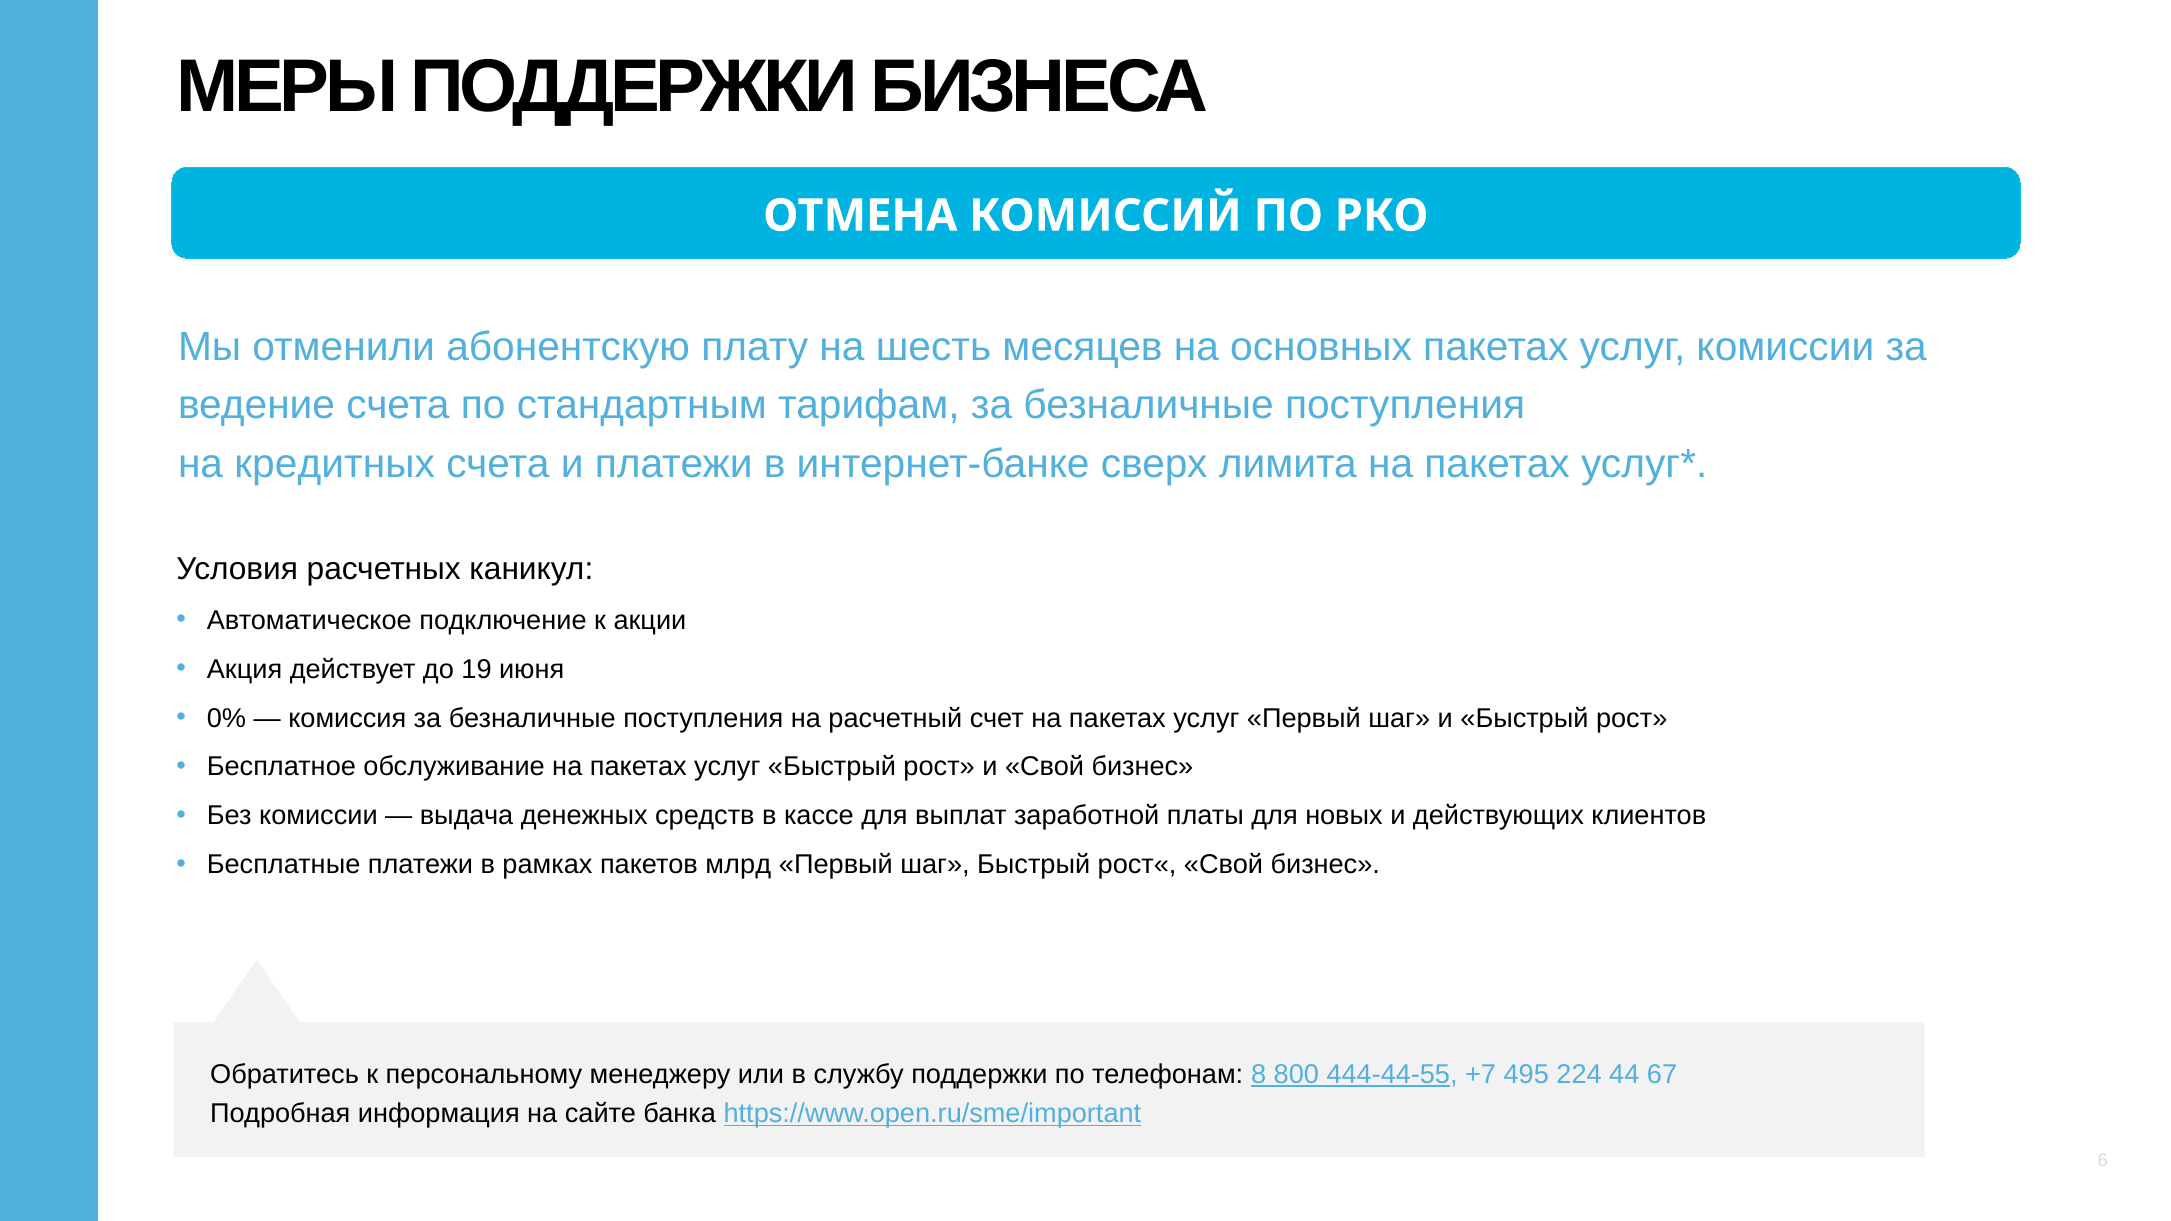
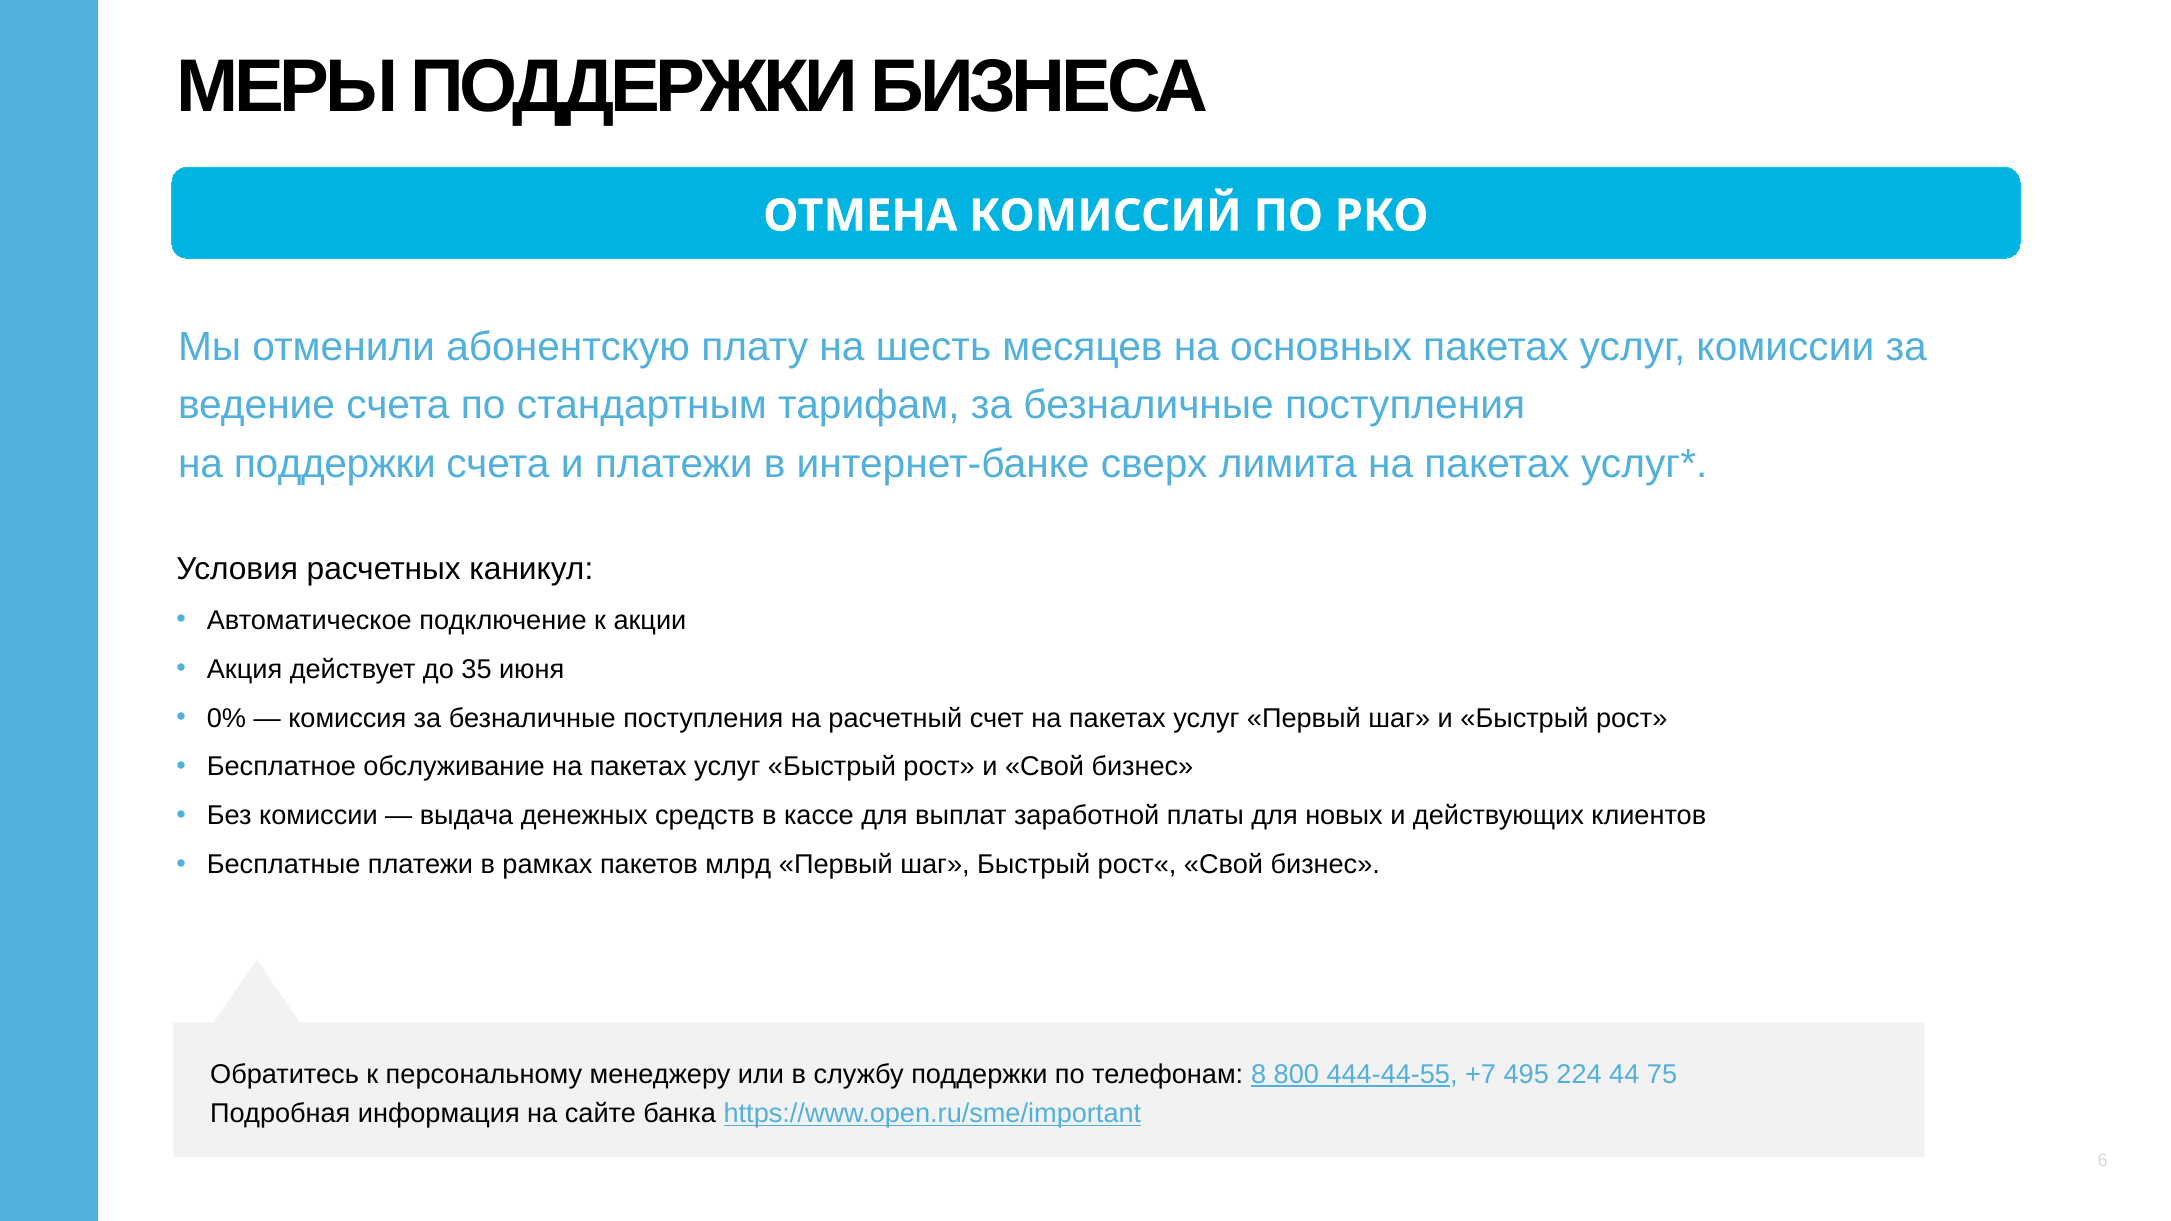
на кредитных: кредитных -> поддержки (335, 464)
19: 19 -> 35 (477, 669)
67: 67 -> 75 (1662, 1074)
